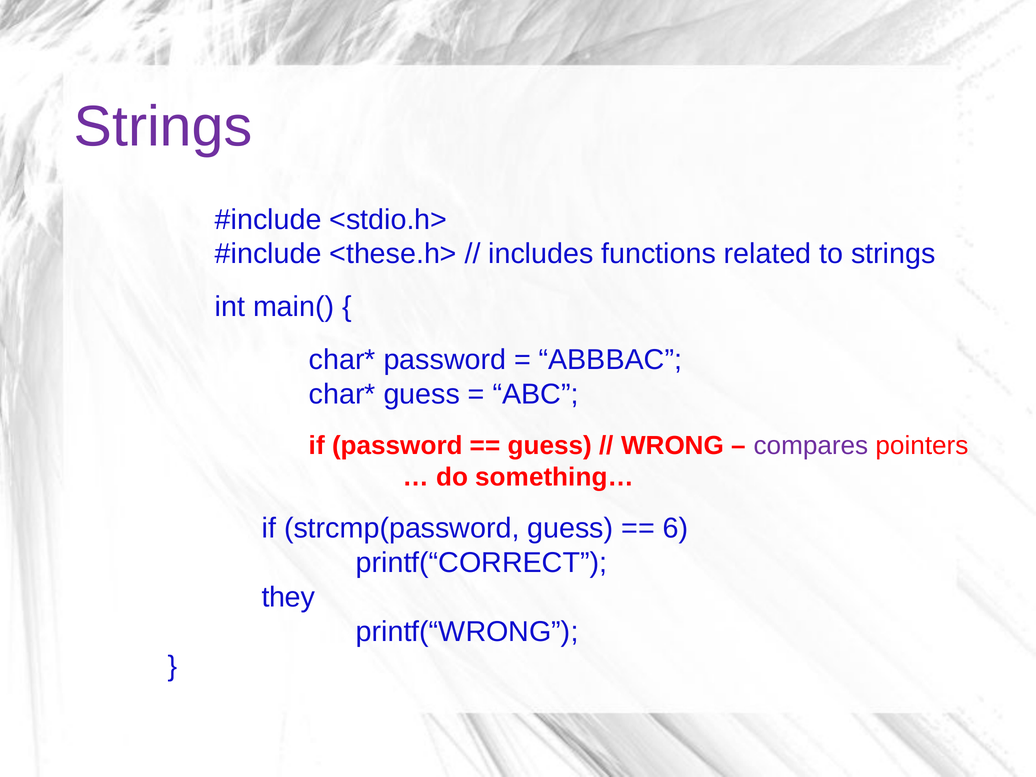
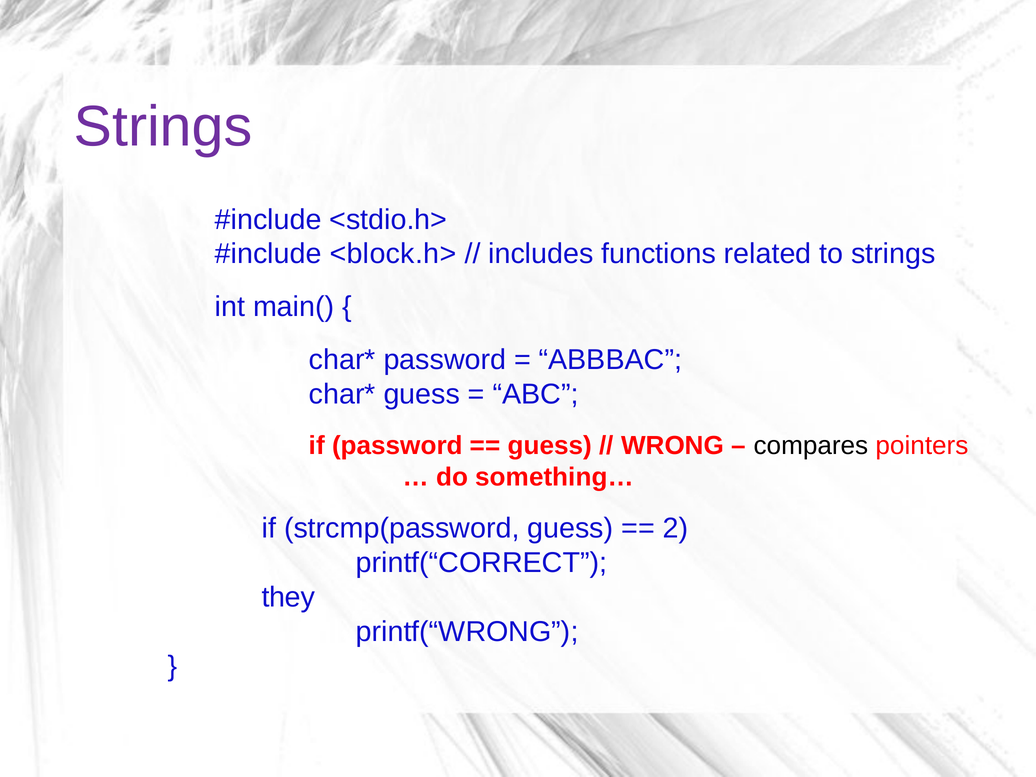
<these.h>: <these.h> -> <block.h> (393, 254)
compares colour: purple -> black (811, 446)
6: 6 -> 2 (675, 528)
